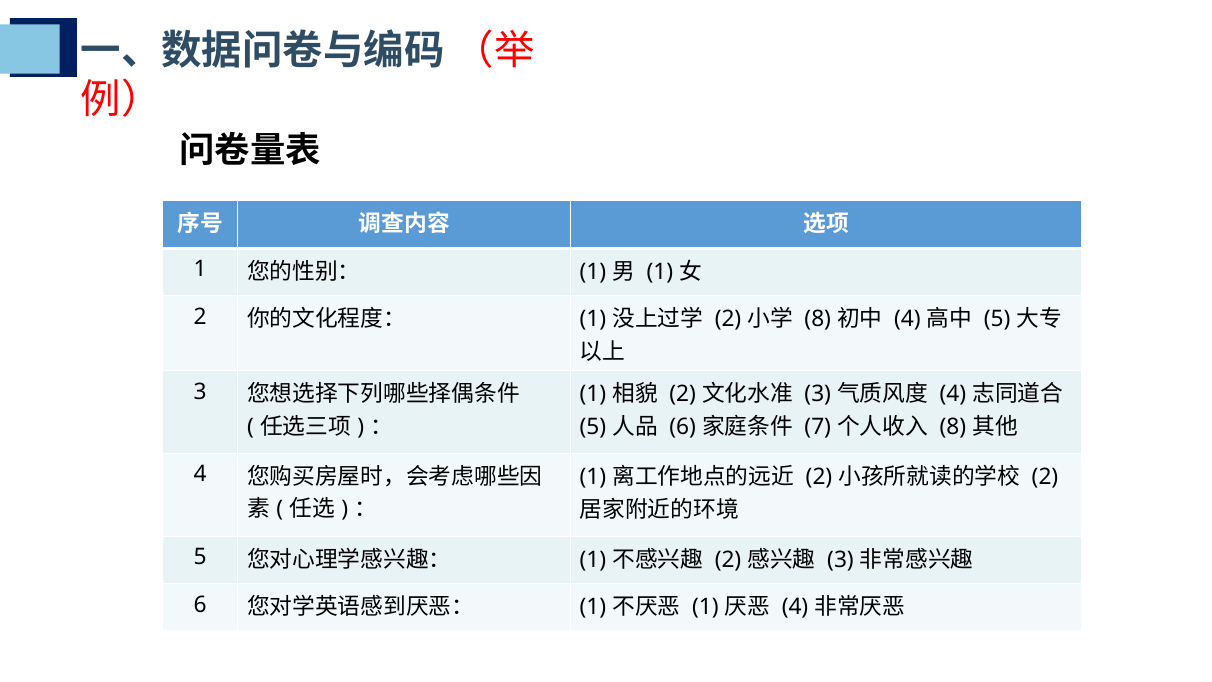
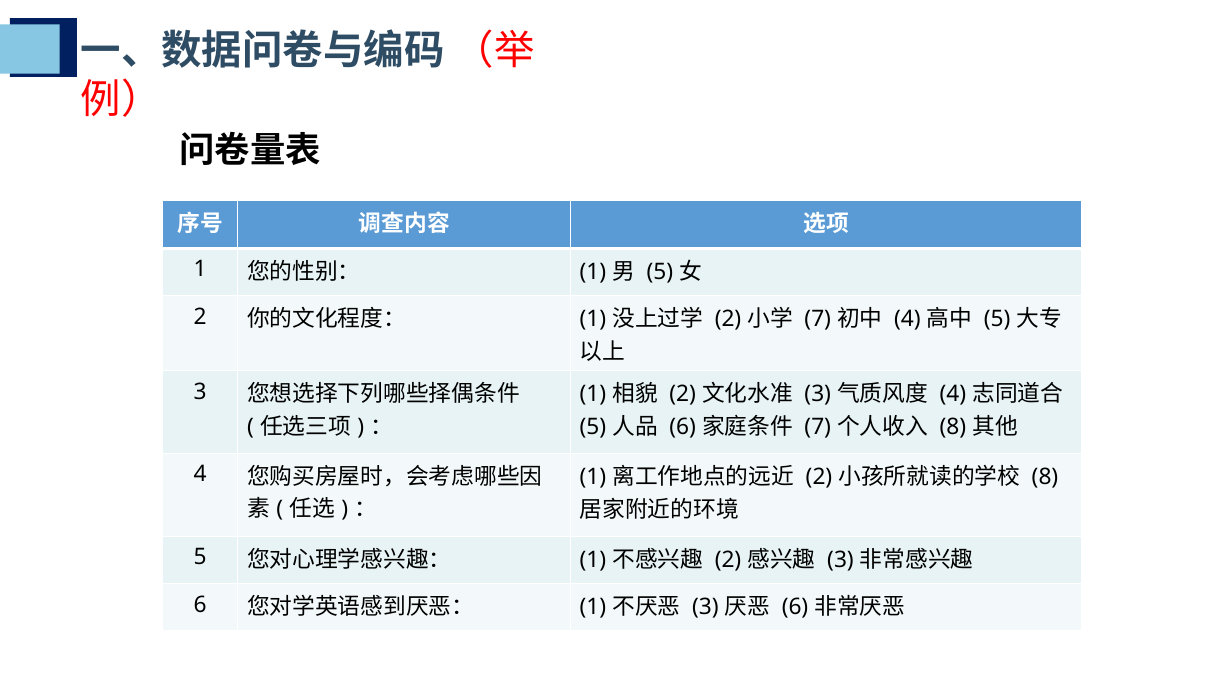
1: 1 -> 5 (660, 271)
8: 8 -> 7 (818, 319)
2: 2 -> 8 (1045, 476)
1: 1 -> 3 (705, 607)
4: 4 -> 6 (795, 607)
